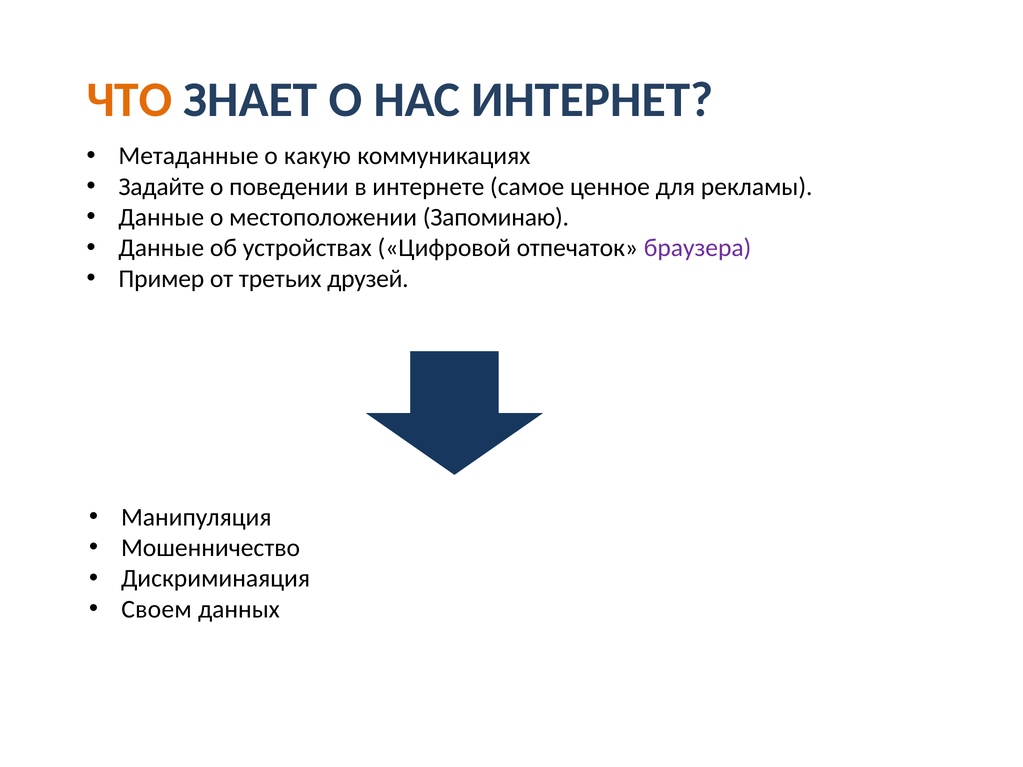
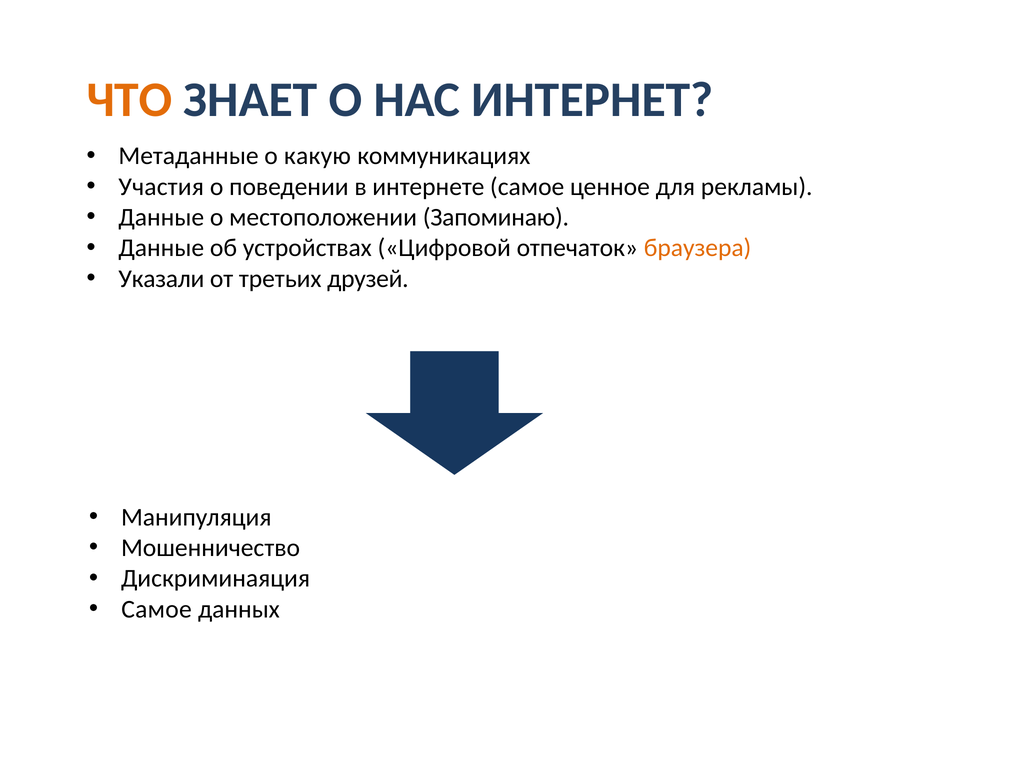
Задайте: Задайте -> Участия (161, 187)
браузера colour: purple -> orange (698, 248)
Пример: Пример -> Указали (161, 279)
Своем: Своем -> Самое (157, 609)
